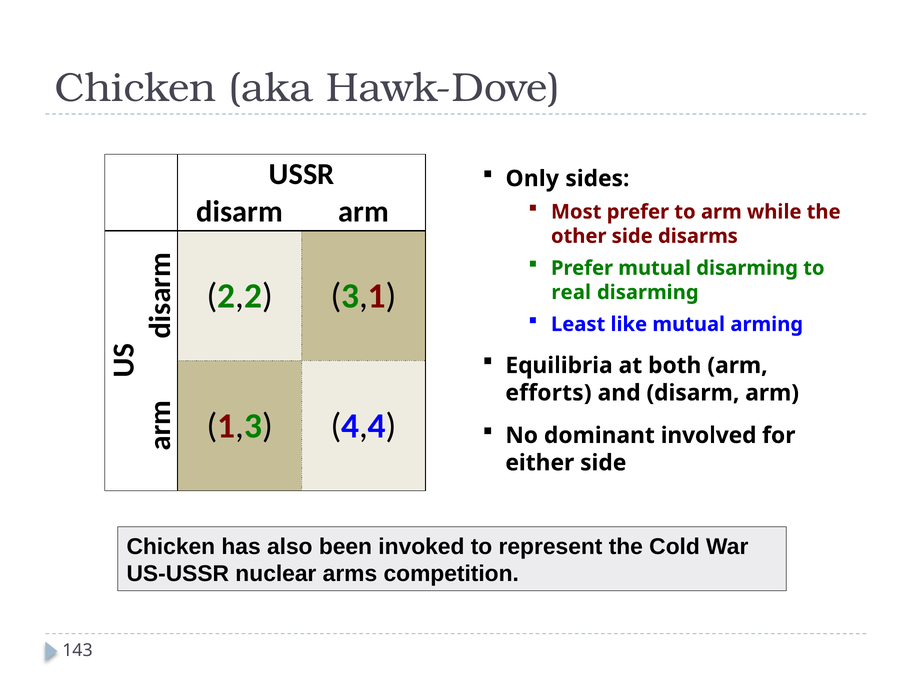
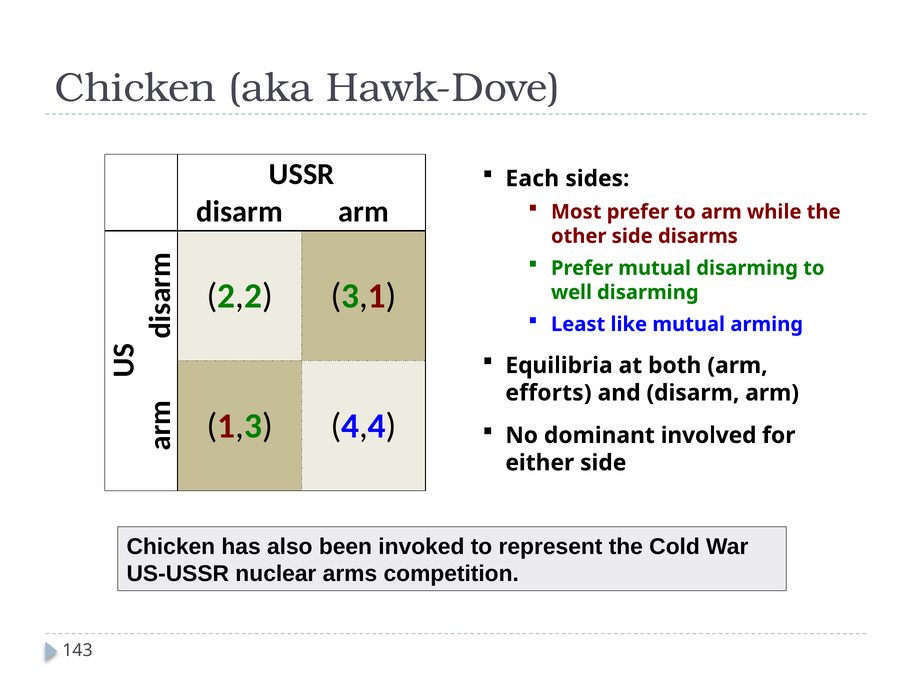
Only: Only -> Each (532, 179)
real: real -> well (571, 292)
